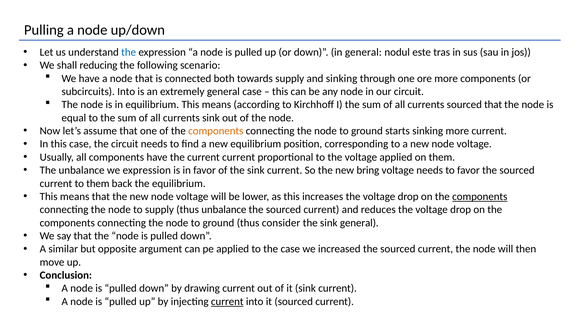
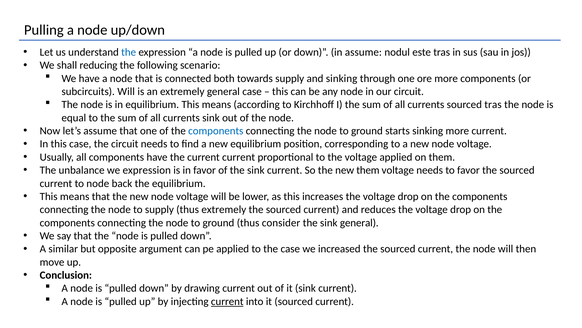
in general: general -> assume (363, 52)
subcircuits Into: Into -> Will (126, 91)
sourced that: that -> tras (493, 104)
components colour: orange -> blue (216, 131)
new bring: bring -> them (368, 170)
to them: them -> node (98, 183)
components underline: present -> none (480, 196)
thus unbalance: unbalance -> extremely (224, 209)
